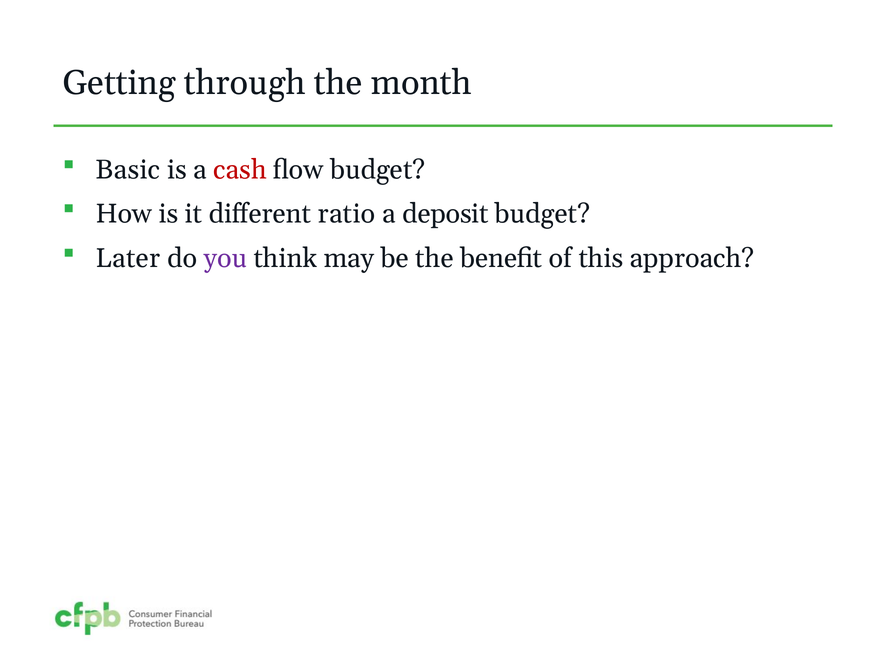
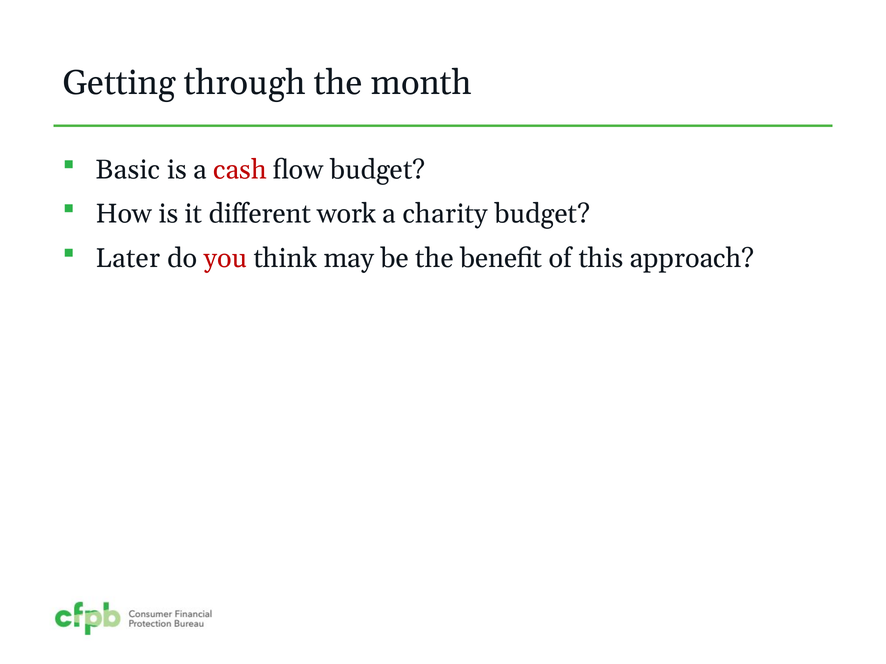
ratio: ratio -> work (347, 214)
deposit: deposit -> charity (445, 214)
you colour: purple -> red (226, 258)
